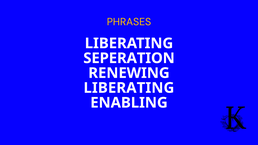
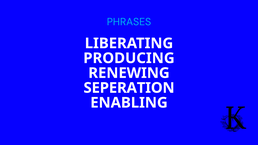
PHRASES colour: yellow -> light blue (129, 22)
SEPERATION: SEPERATION -> PRODUCING (129, 58)
LIBERATING: LIBERATING -> SEPERATION (129, 88)
